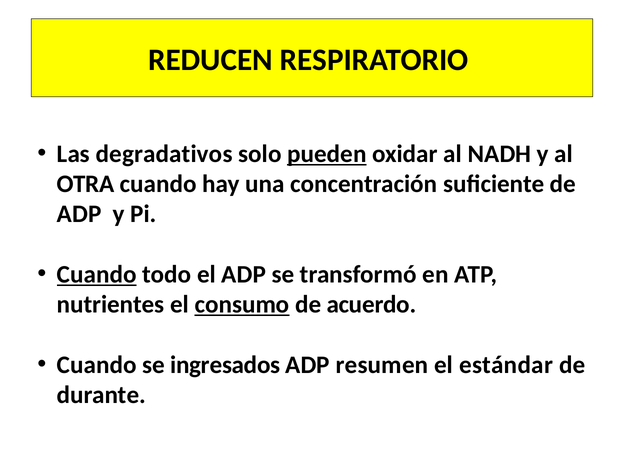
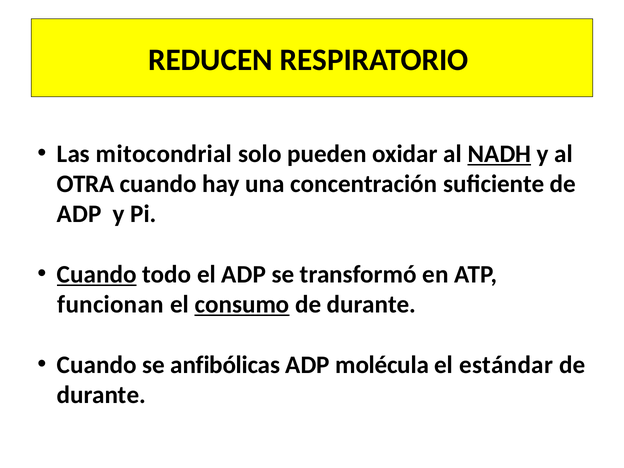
degradativos: degradativos -> mitocondrial (164, 154)
pueden underline: present -> none (327, 154)
NADH underline: none -> present (499, 154)
nutrientes: nutrientes -> funcionan (111, 305)
acuerdo: acuerdo -> durante (371, 305)
ingresados: ingresados -> anfibólicas (225, 365)
resumen: resumen -> molécula (382, 365)
